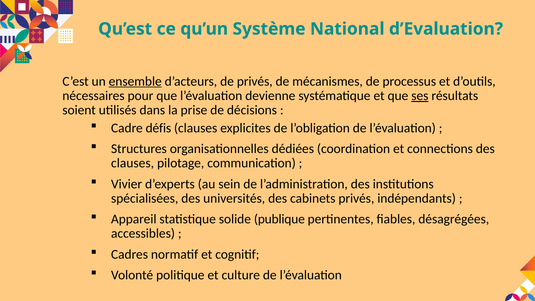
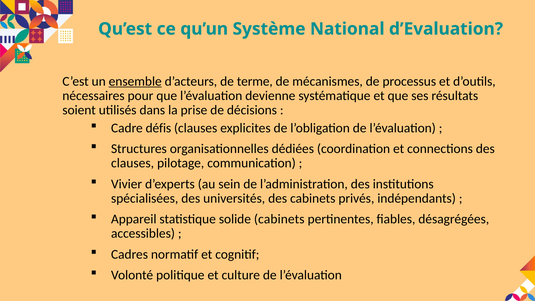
de privés: privés -> terme (255, 81)
ses underline: present -> none (420, 96)
solide publique: publique -> cabinets (279, 219)
